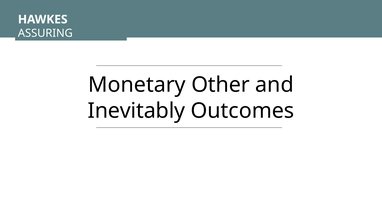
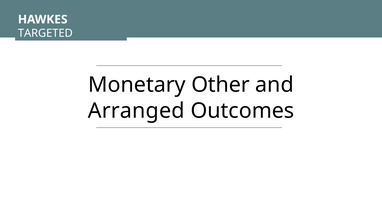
ASSURING: ASSURING -> TARGETED (45, 33)
Inevitably: Inevitably -> Arranged (136, 111)
